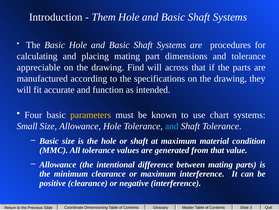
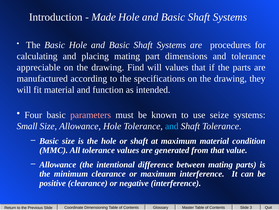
Them: Them -> Made (104, 17)
will across: across -> values (177, 67)
fit accurate: accurate -> material (59, 89)
parameters colour: yellow -> pink (91, 115)
chart: chart -> seize (219, 115)
